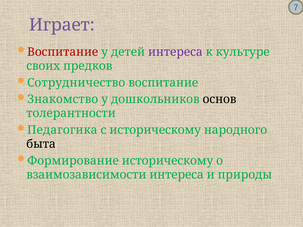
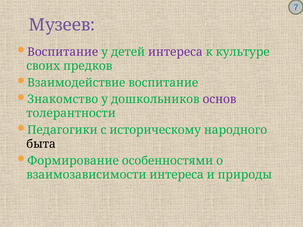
Играет: Играет -> Музеев (62, 25)
Воспитание colour: red -> purple (63, 52)
Сотрудничество: Сотрудничество -> Взаимодействие (76, 83)
основ colour: black -> purple (219, 99)
Педагогика: Педагогика -> Педагогики (62, 130)
Формирование историческому: историческому -> особенностями (168, 161)
